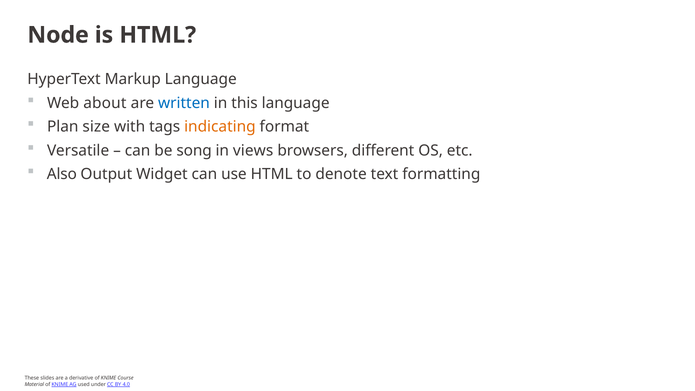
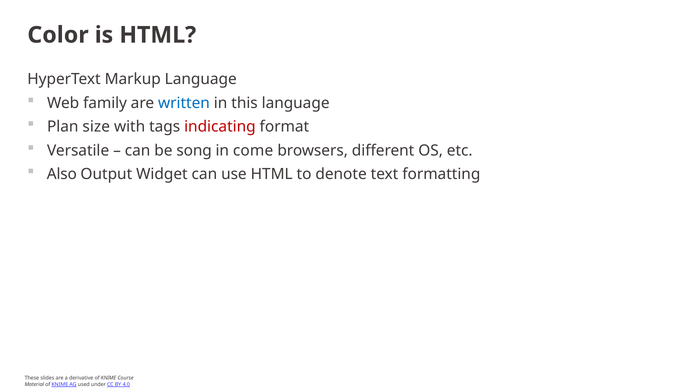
Node: Node -> Color (58, 35)
about: about -> family (105, 103)
indicating colour: orange -> red (220, 127)
views: views -> come (253, 151)
